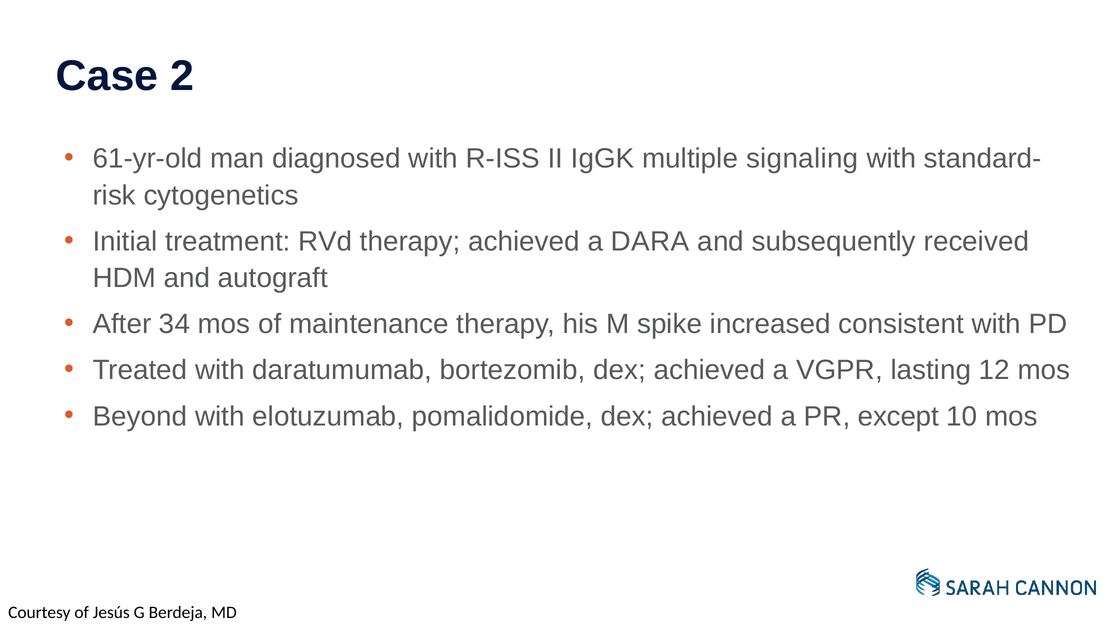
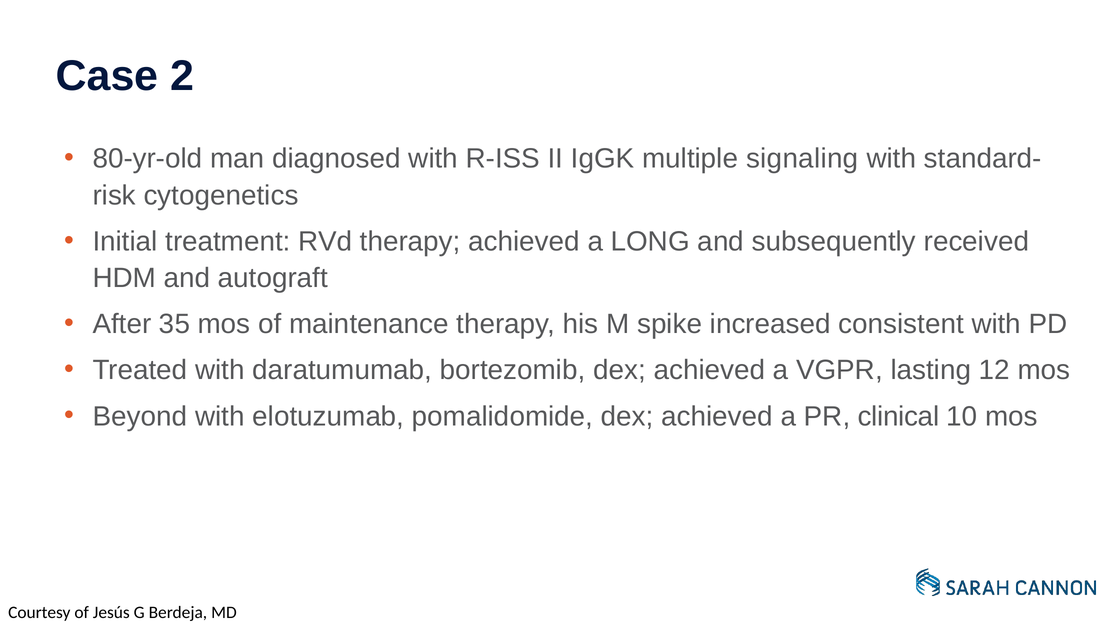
61-yr-old: 61-yr-old -> 80-yr-old (147, 159)
DARA: DARA -> LONG (650, 241)
34: 34 -> 35 (174, 324)
except: except -> clinical (898, 416)
